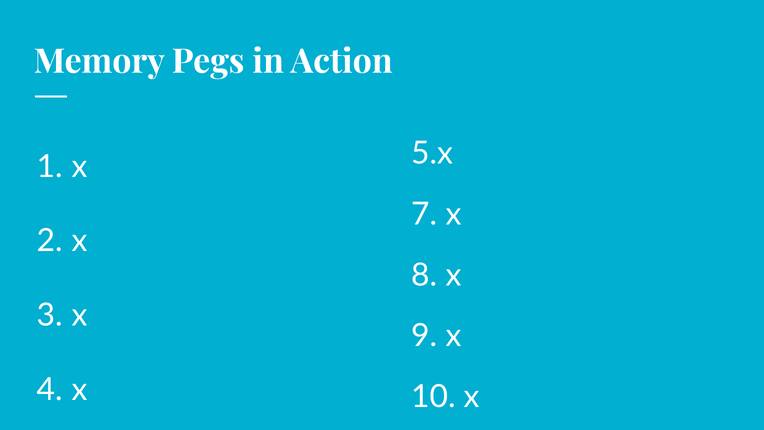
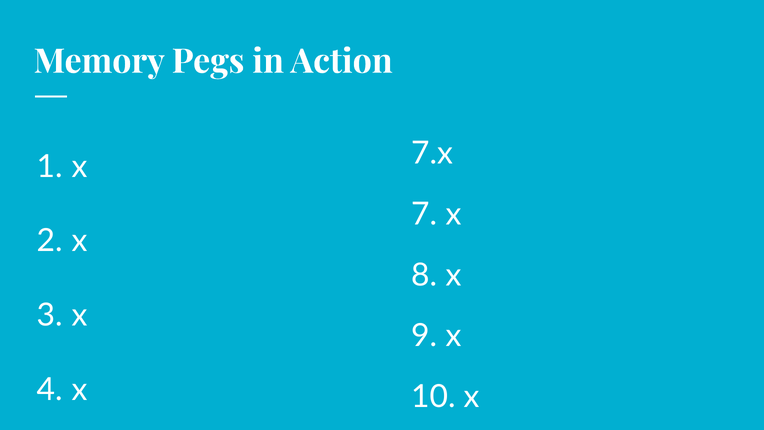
5.x: 5.x -> 7.x (432, 153)
